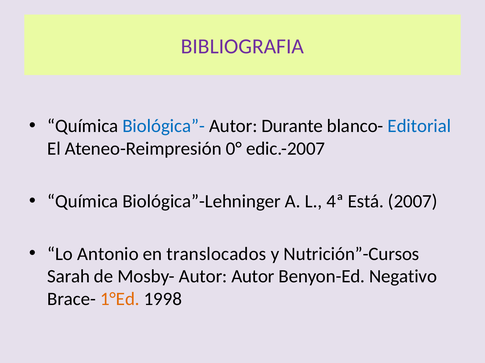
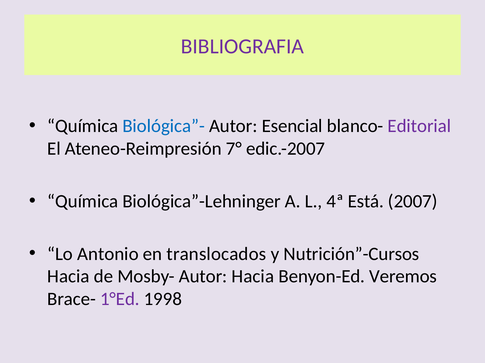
Durante: Durante -> Esencial (292, 126)
Editorial colour: blue -> purple (419, 126)
0°: 0° -> 7° (234, 149)
Sarah: Sarah -> Hacia (68, 277)
Autor Autor: Autor -> Hacia (253, 277)
Negativo: Negativo -> Veremos (403, 277)
1°Ed colour: orange -> purple (120, 300)
